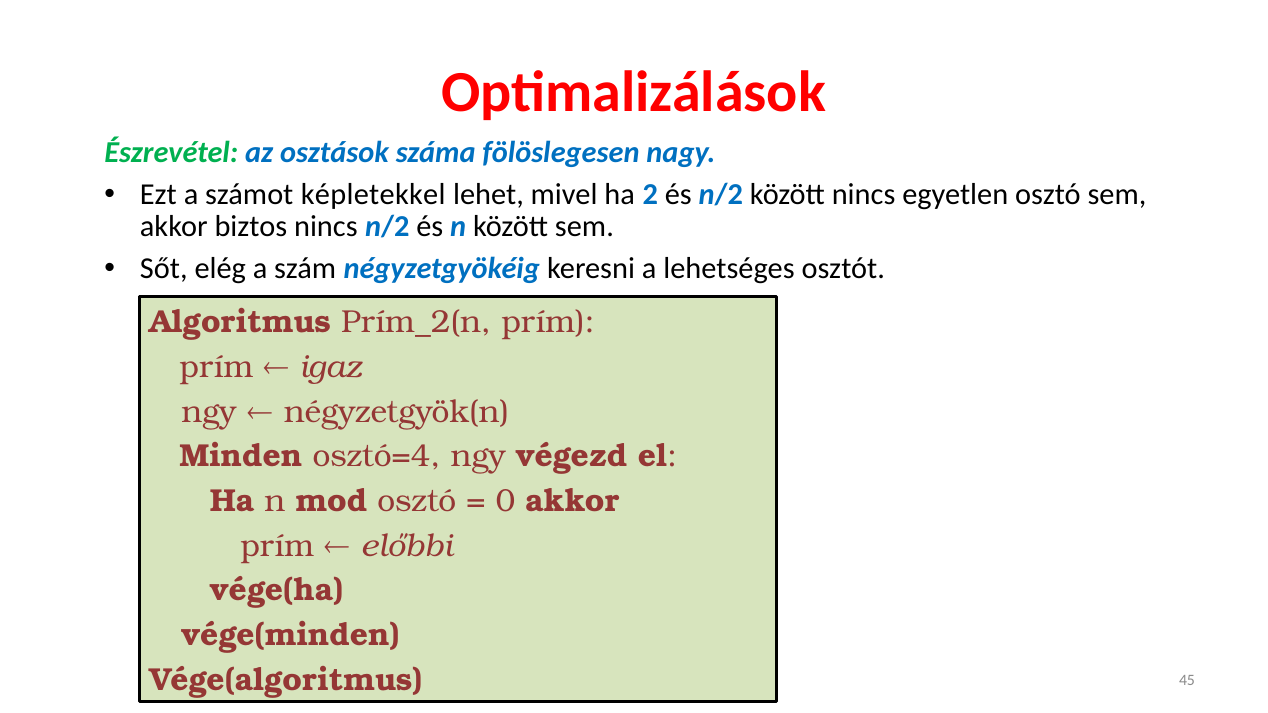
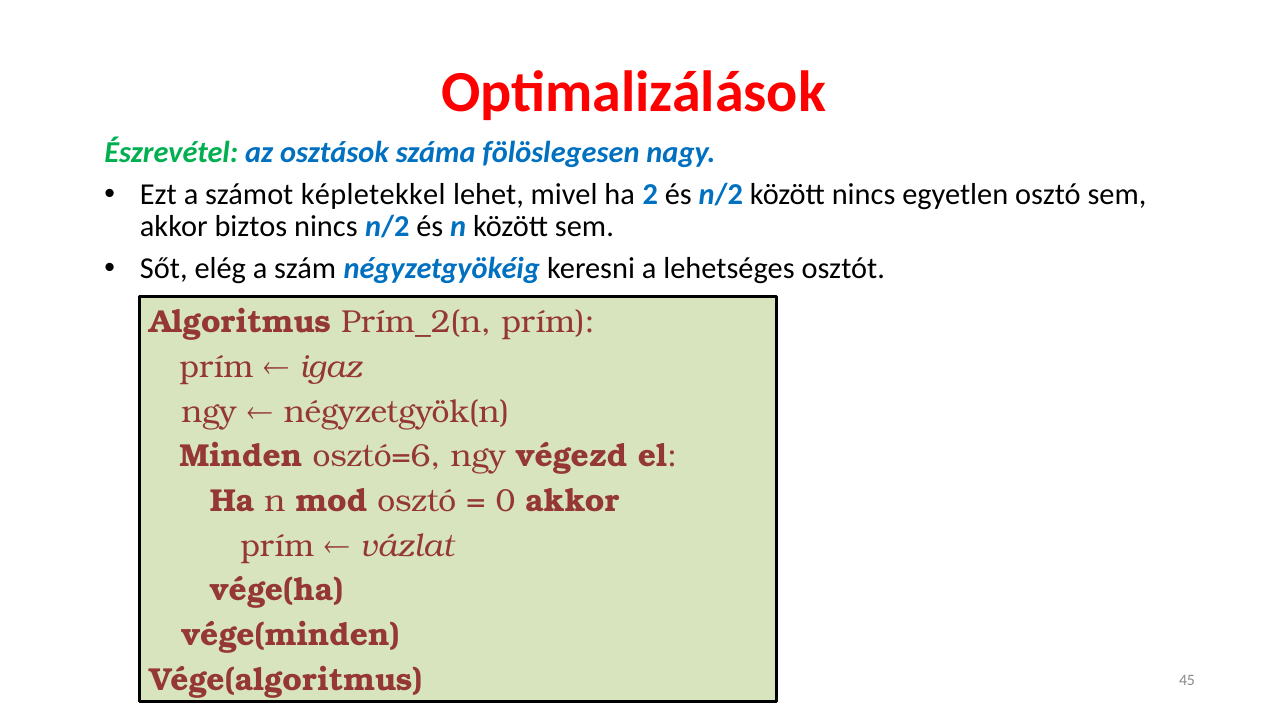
osztó=4: osztó=4 -> osztó=6 (377, 457)
előbbi: előbbi -> vázlat (407, 546)
